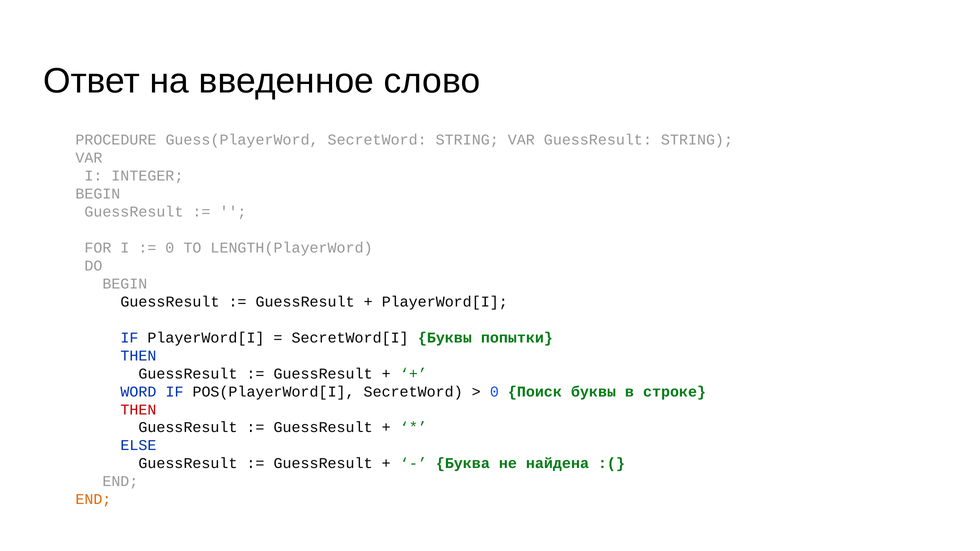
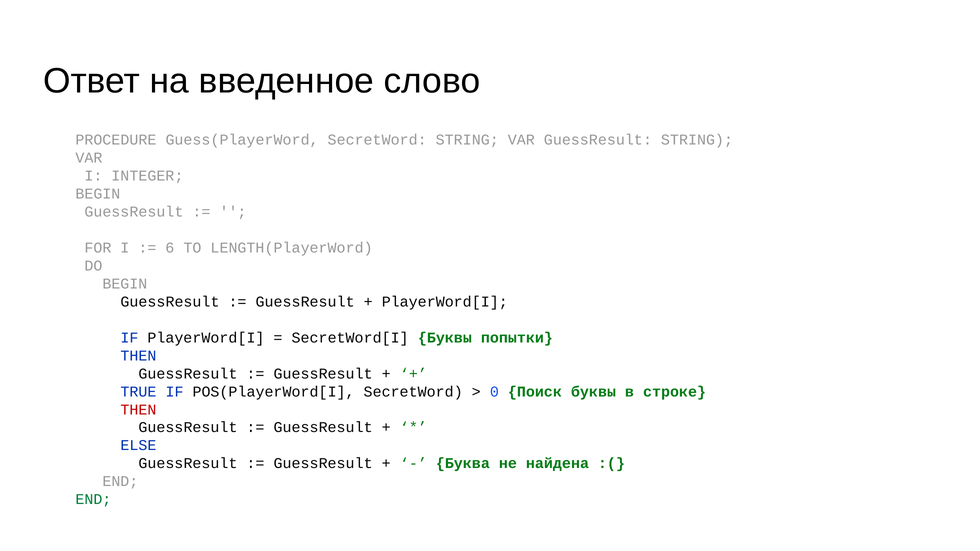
0: 0 -> 6 (170, 248)
WORD: WORD -> TRUE (138, 392)
END colour: orange -> green (93, 500)
